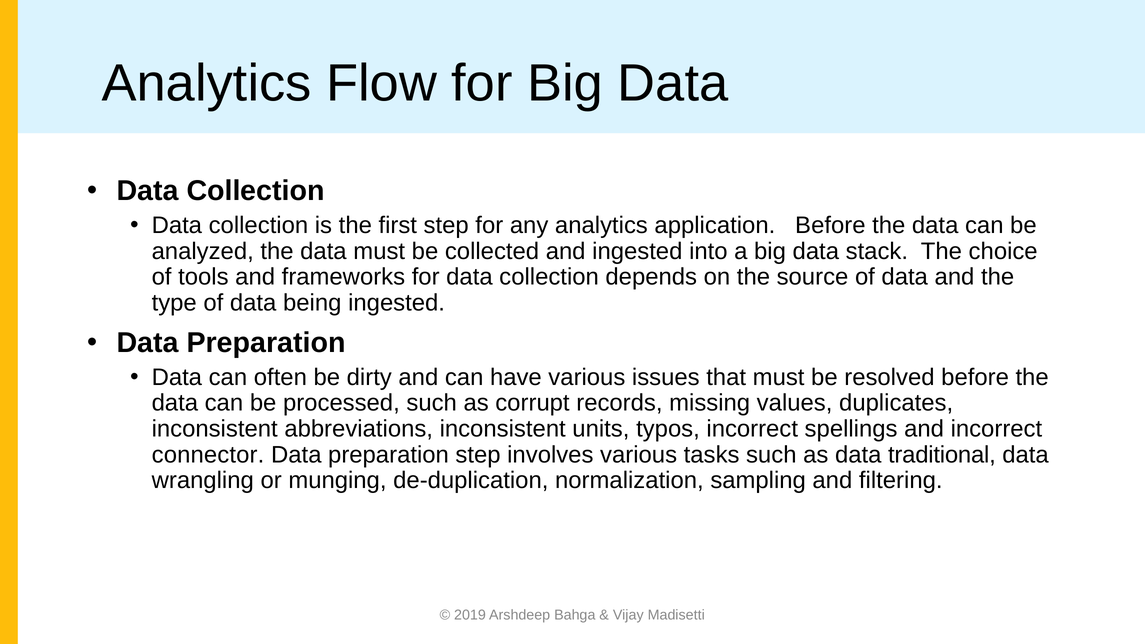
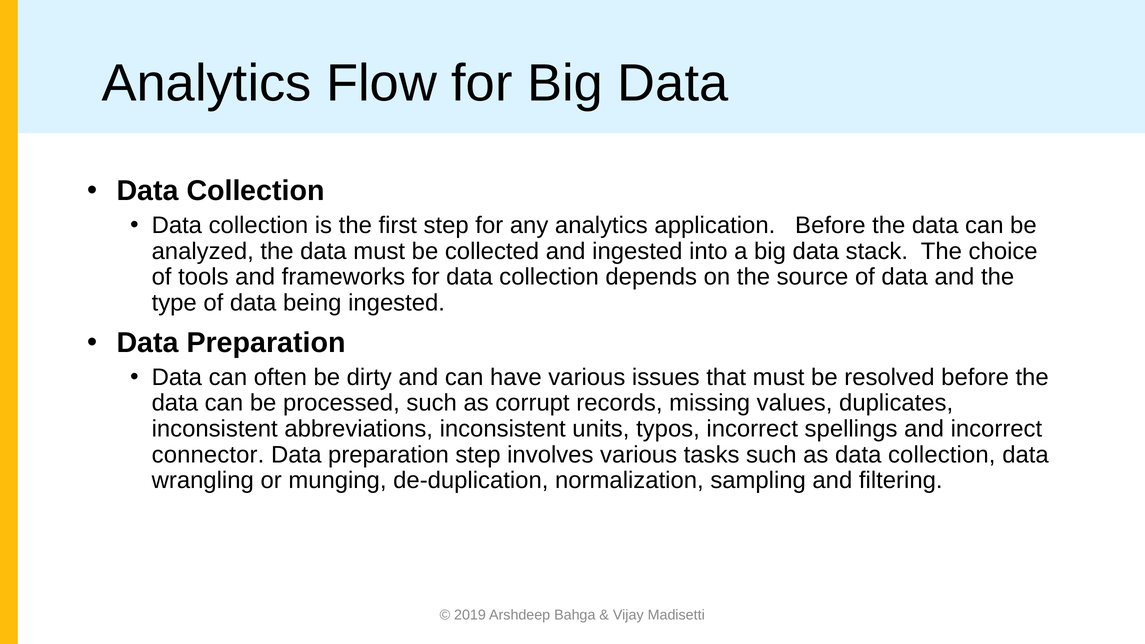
as data traditional: traditional -> collection (942, 455)
